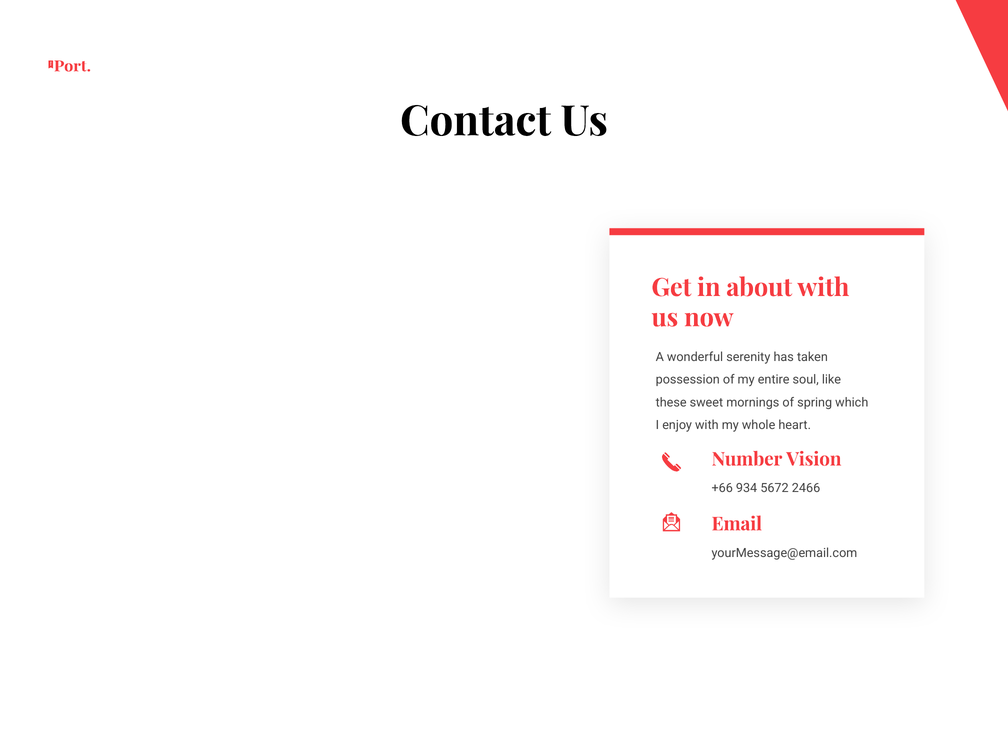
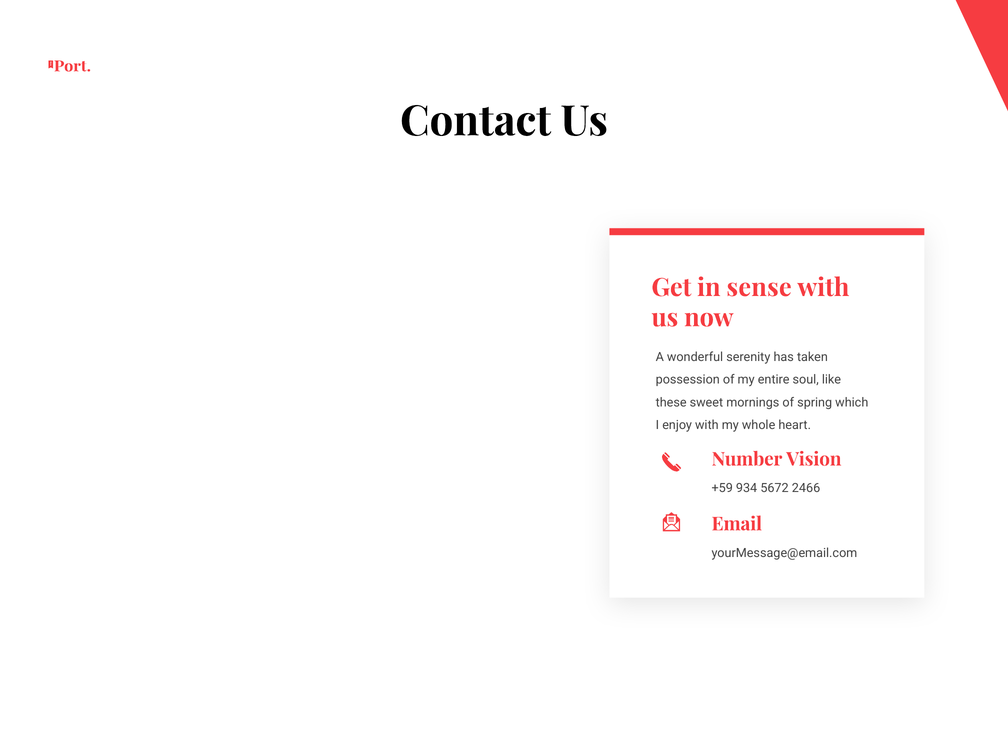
about: about -> sense (759, 288)
+66: +66 -> +59 (722, 488)
